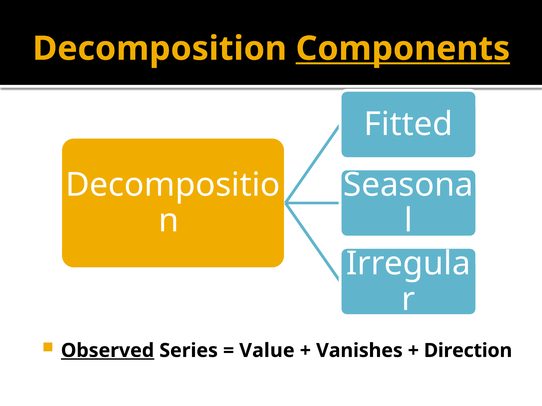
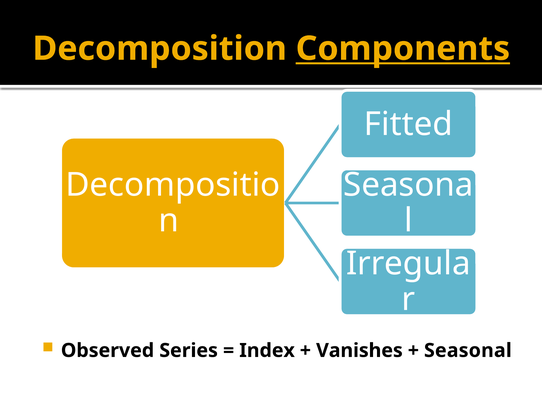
Observed underline: present -> none (108, 351)
Value: Value -> Index (267, 351)
Direction: Direction -> Seasonal (468, 351)
